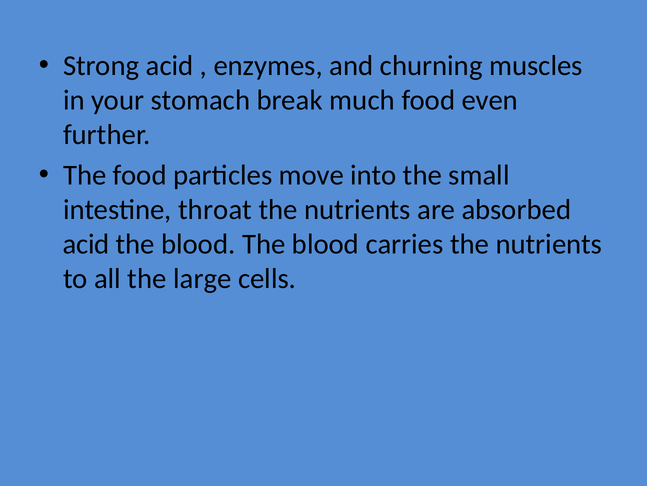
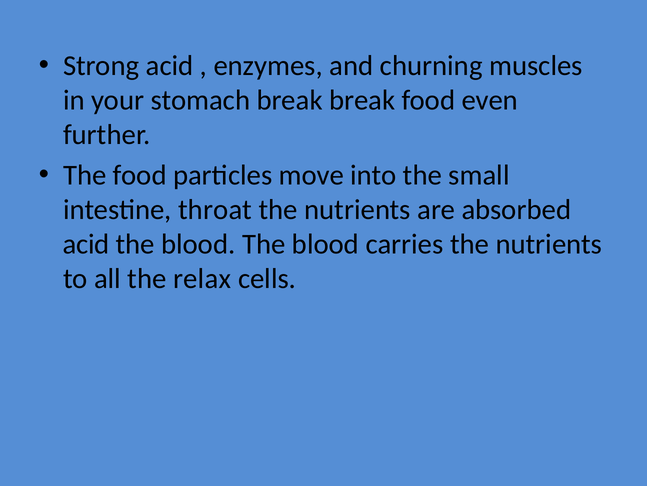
break much: much -> break (362, 100)
large: large -> relax (202, 278)
